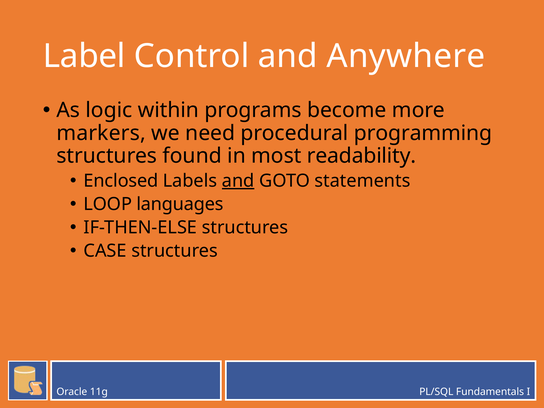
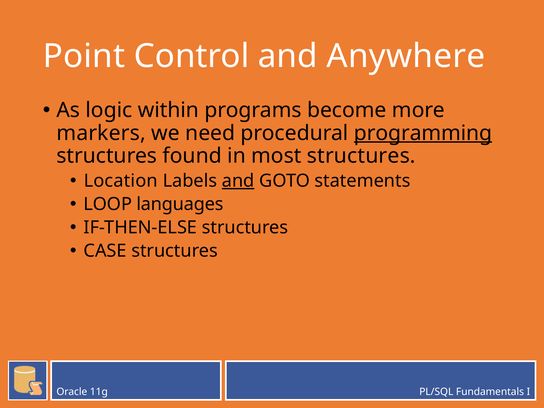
Label: Label -> Point (84, 56)
programming underline: none -> present (423, 133)
most readability: readability -> structures (361, 156)
Enclosed: Enclosed -> Location (121, 181)
